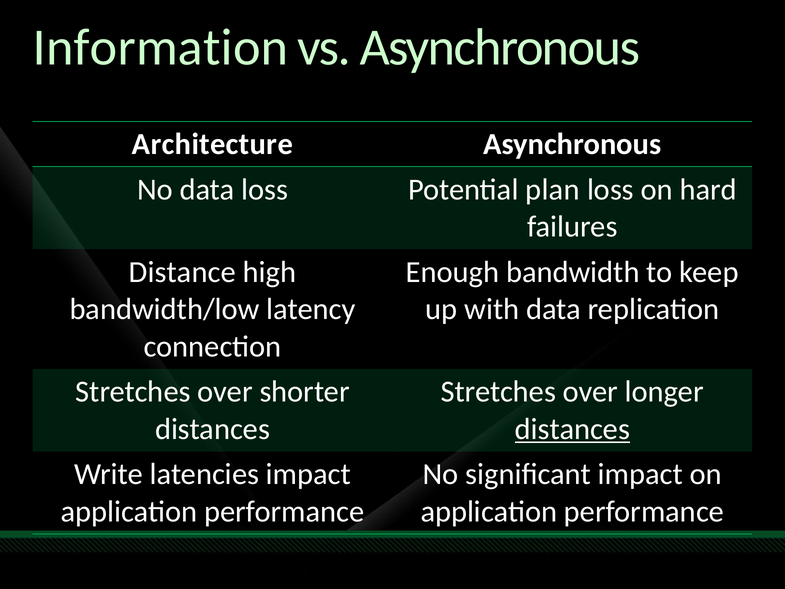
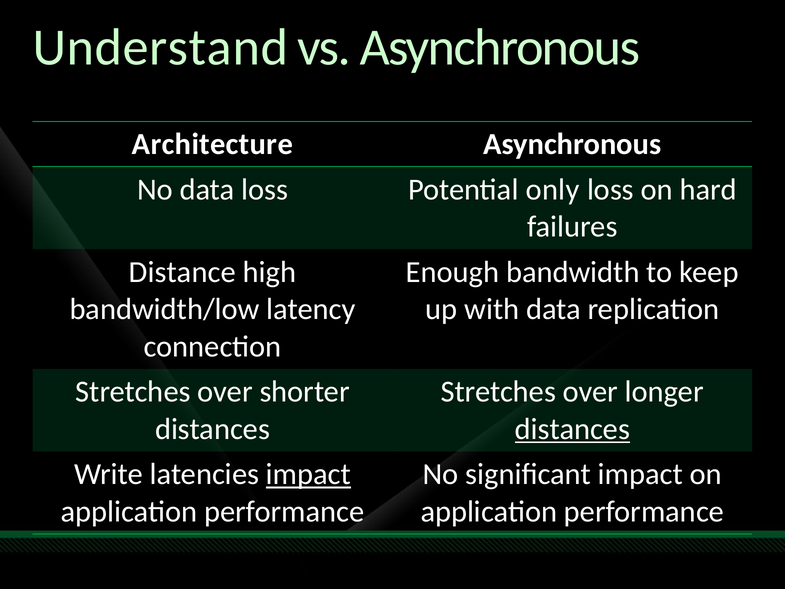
Information: Information -> Understand (160, 48)
plan: plan -> only (553, 189)
impact underline: none -> present (308, 474)
